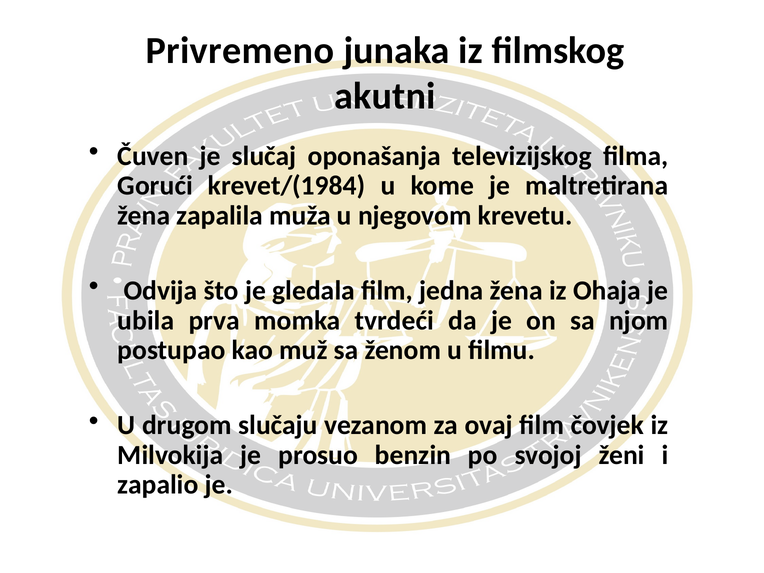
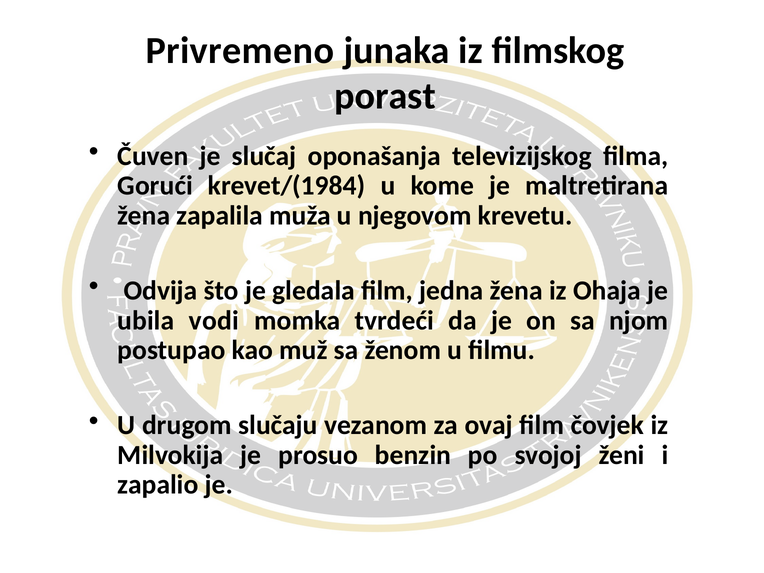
akutni: akutni -> porast (385, 96)
prva: prva -> vodi (214, 320)
